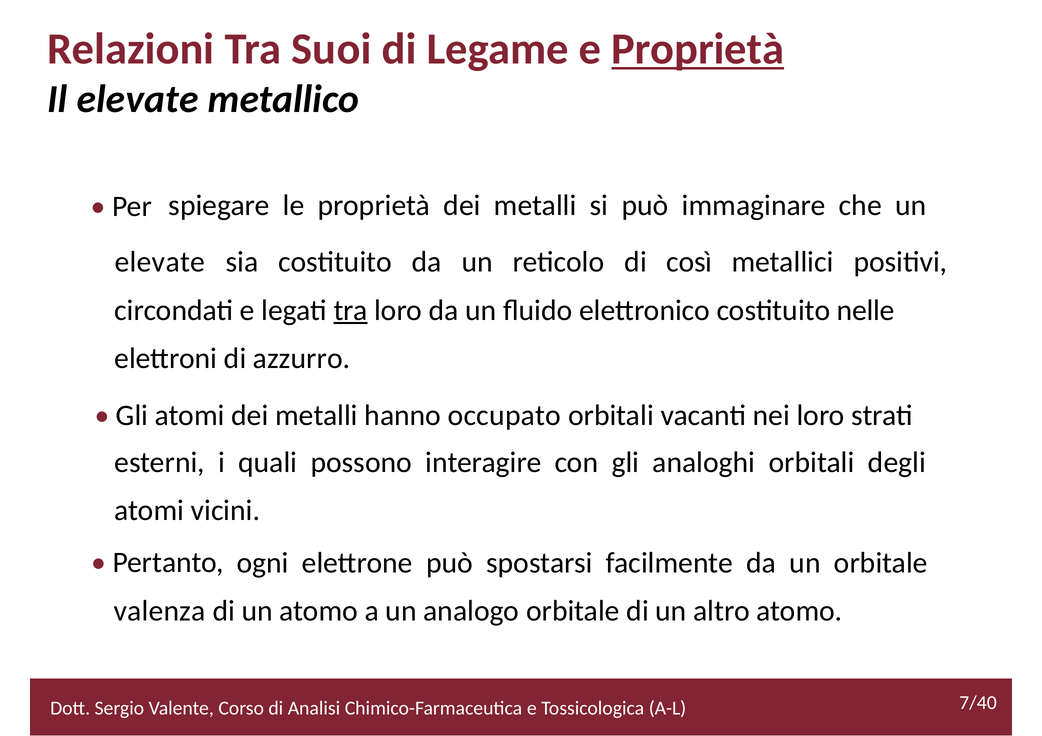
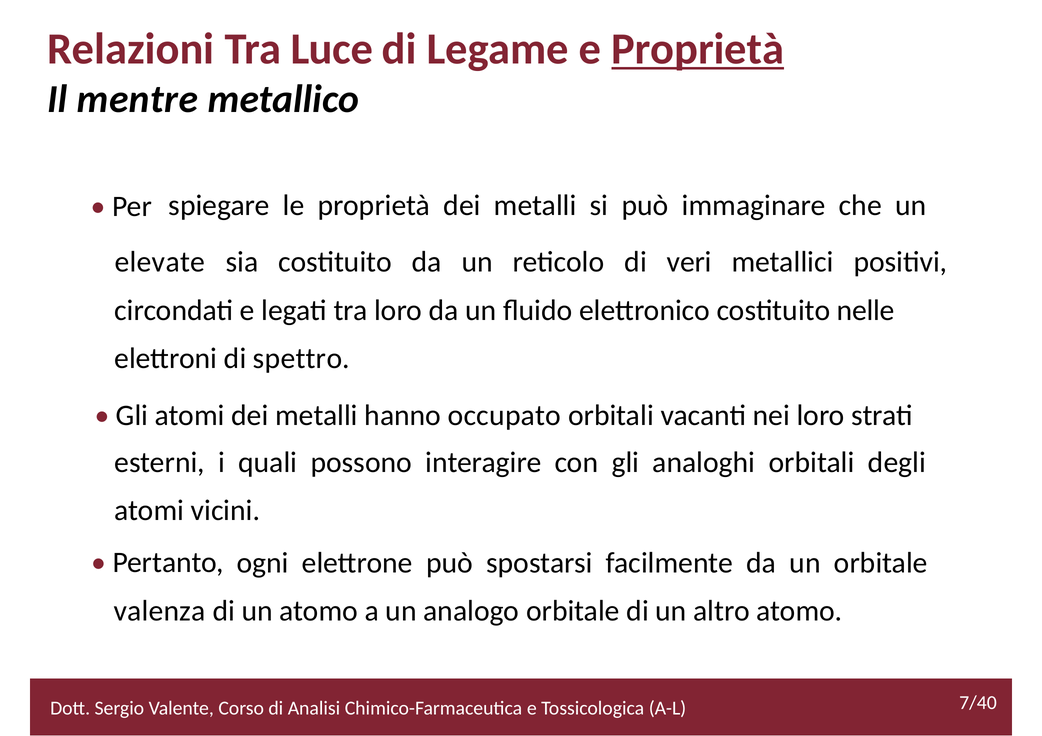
Suoi: Suoi -> Luce (332, 49)
Il elevate: elevate -> mentre (137, 99)
così: così -> veri (689, 262)
tra underline: present -> none (351, 311)
azzurro: azzurro -> spettro (301, 359)
